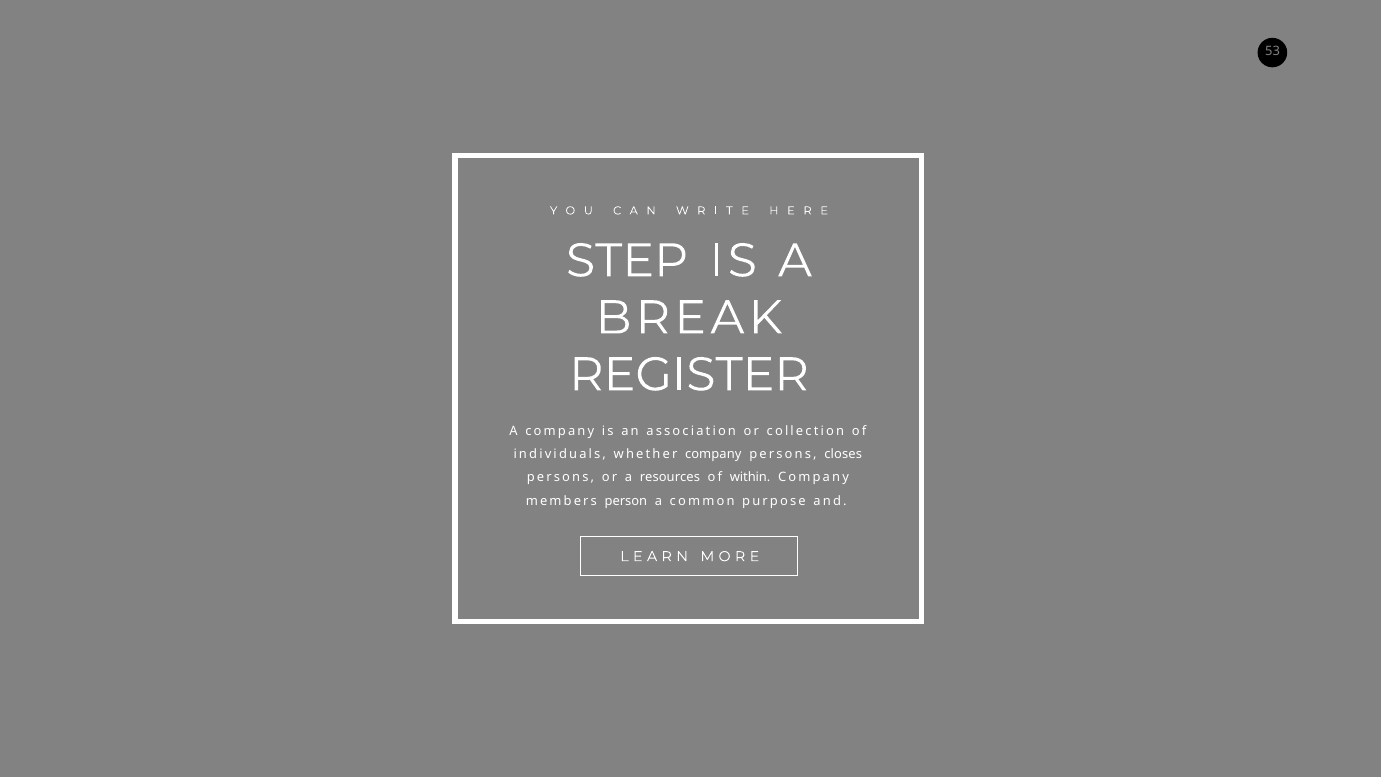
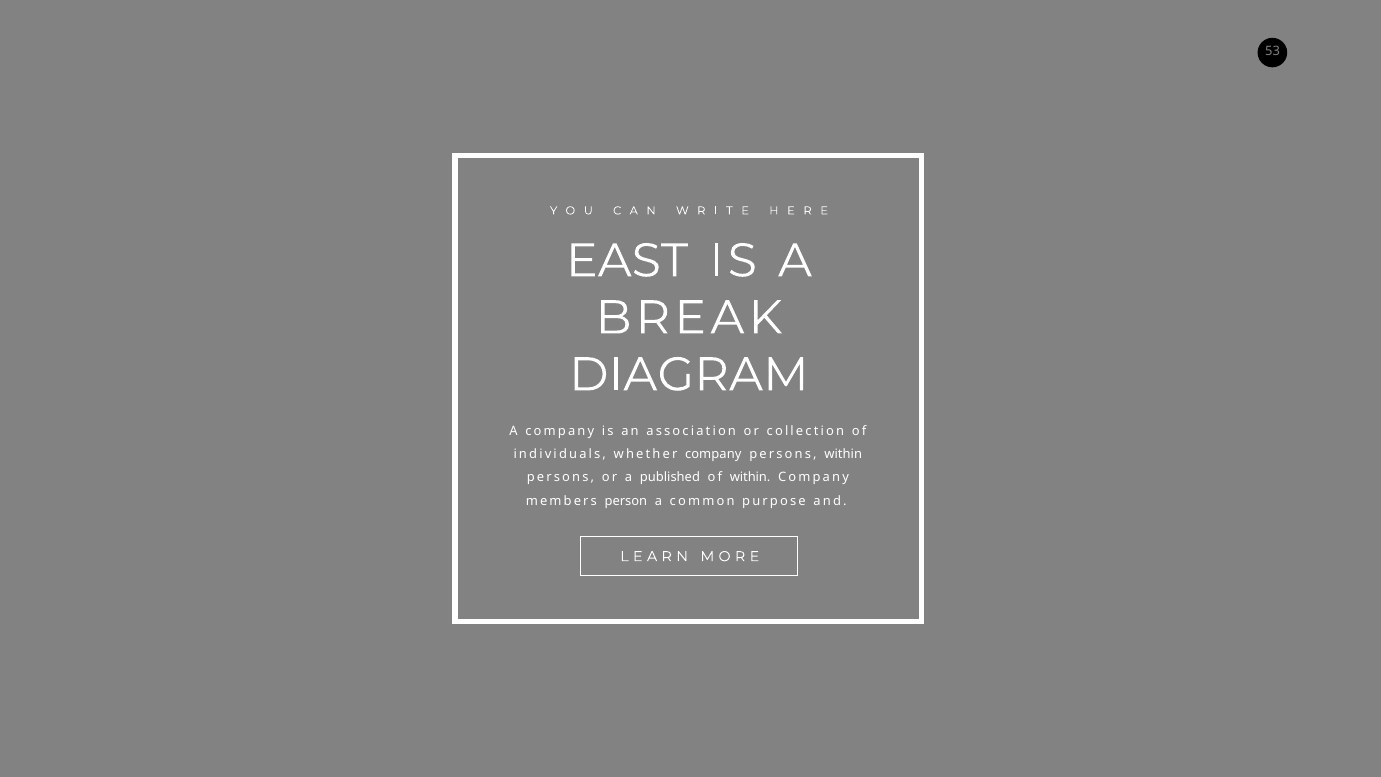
STEP: STEP -> EAST (627, 261)
REGISTER: REGISTER -> DIAGRAM (689, 375)
persons closes: closes -> within (843, 454)
resources: resources -> published (670, 478)
